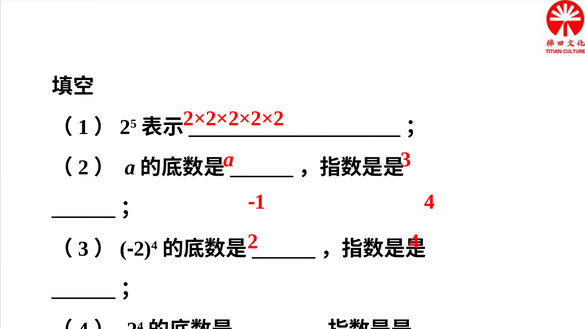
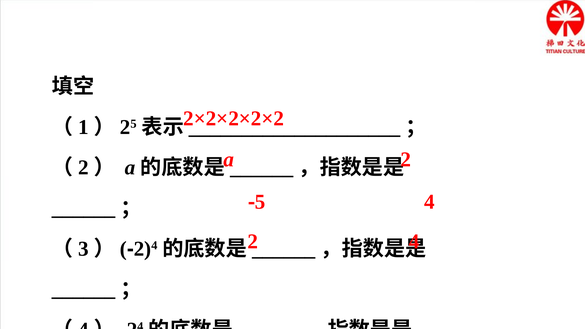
3: 3 -> 2 (406, 160)
1: 1 -> 5 (260, 202)
